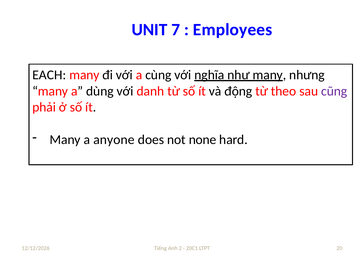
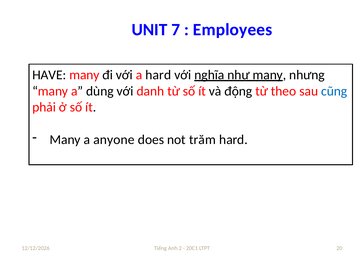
EACH: EACH -> HAVE (49, 75)
a cùng: cùng -> hard (158, 75)
cũng colour: purple -> blue (334, 91)
none: none -> trăm (202, 140)
